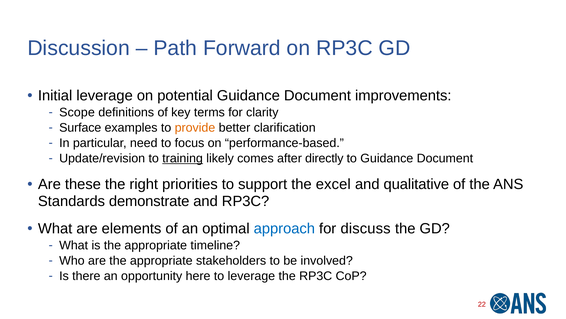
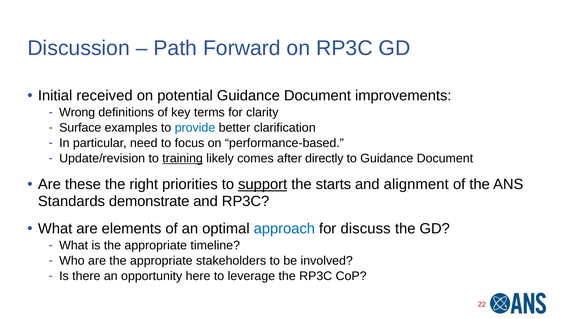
Initial leverage: leverage -> received (105, 95)
Scope: Scope -> Wrong (77, 112)
provide colour: orange -> blue (195, 127)
support underline: none -> present (263, 184)
excel: excel -> starts (333, 184)
qualitative: qualitative -> alignment (416, 184)
